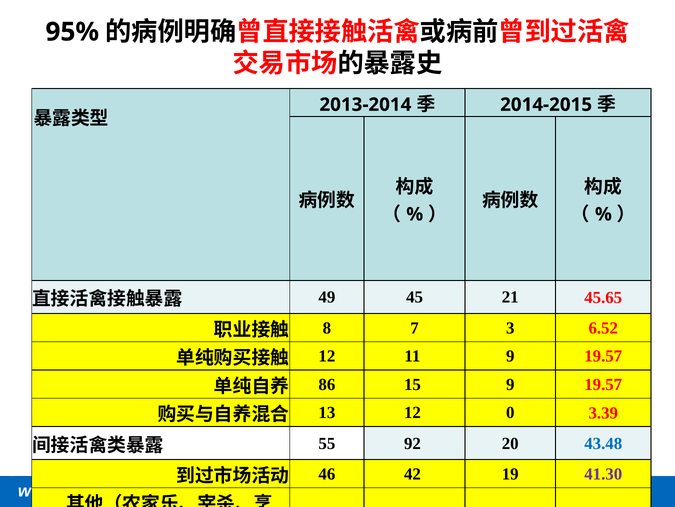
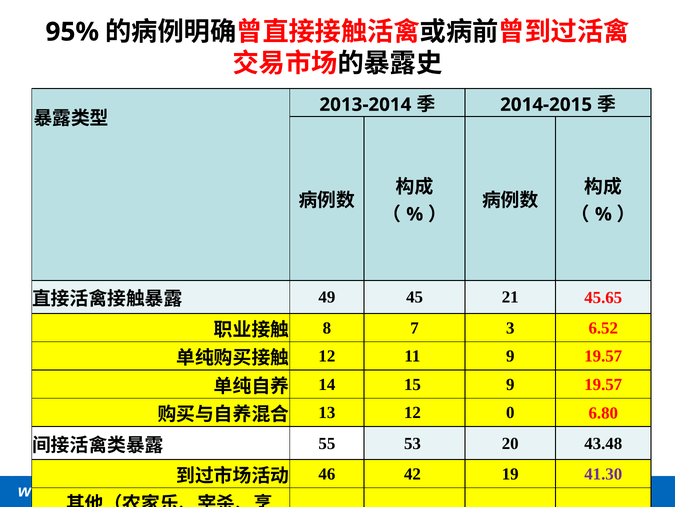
86: 86 -> 14 (327, 384)
3.39: 3.39 -> 6.80 (603, 412)
92: 92 -> 53 (412, 443)
43.48 colour: blue -> black (603, 443)
